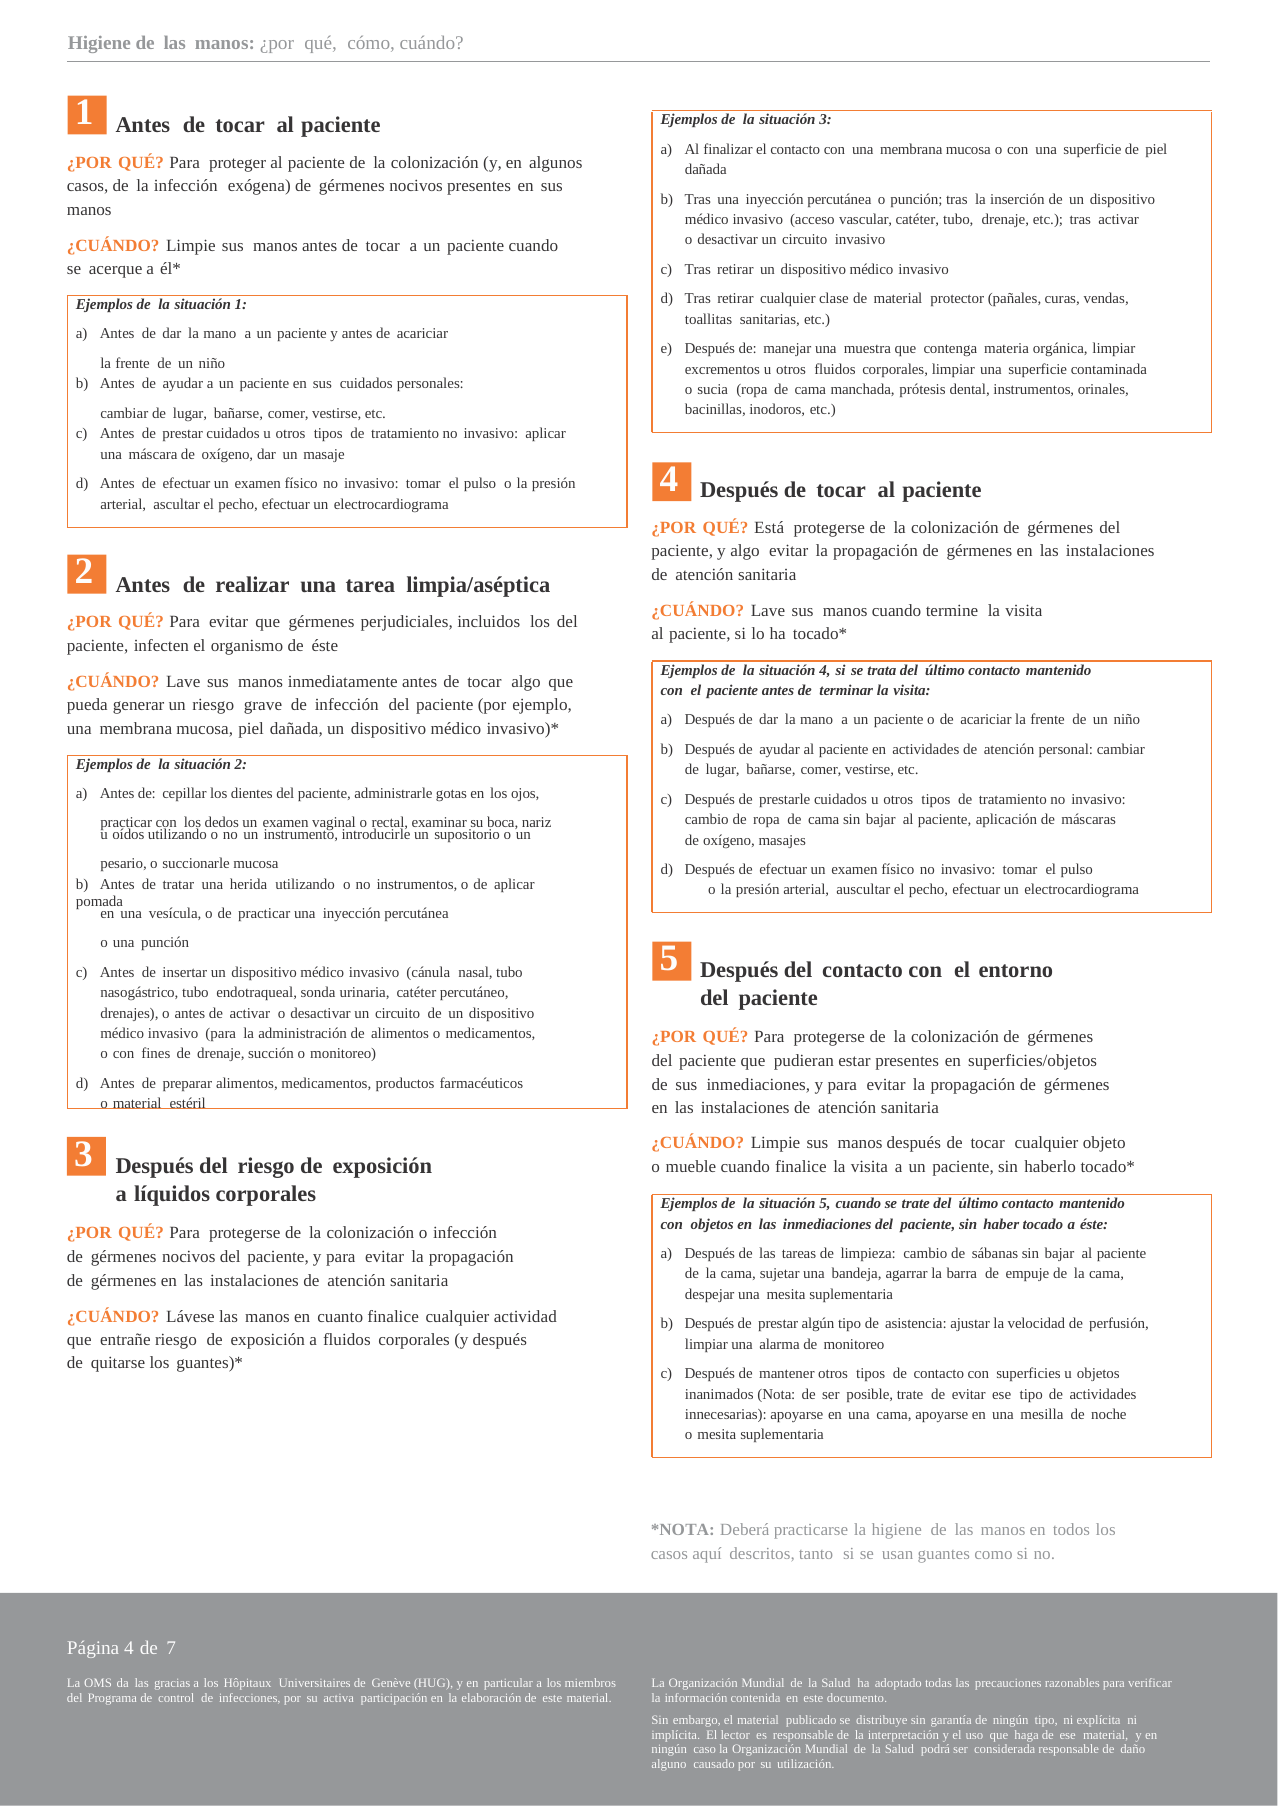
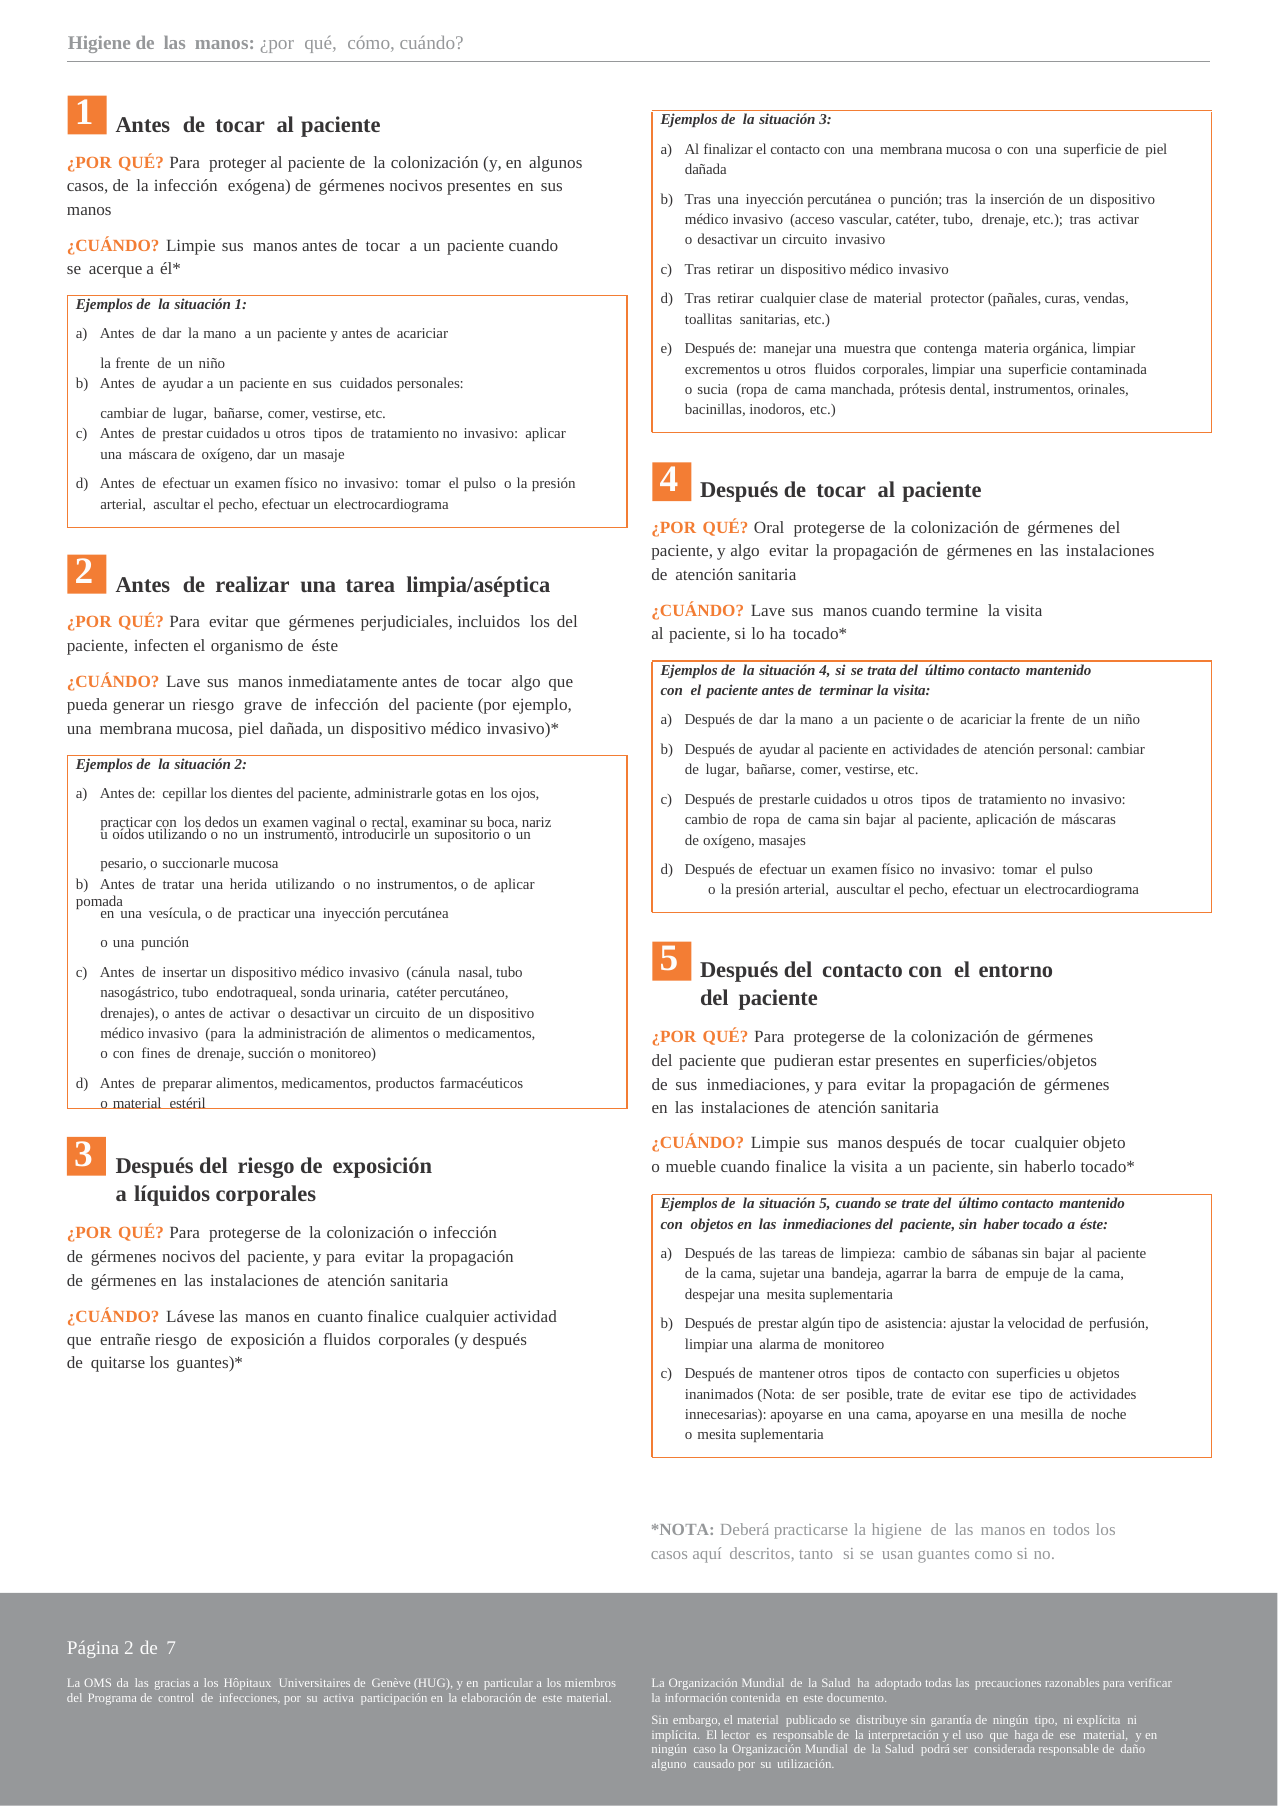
Está: Está -> Oral (769, 528)
Página 4: 4 -> 2 (129, 1649)
